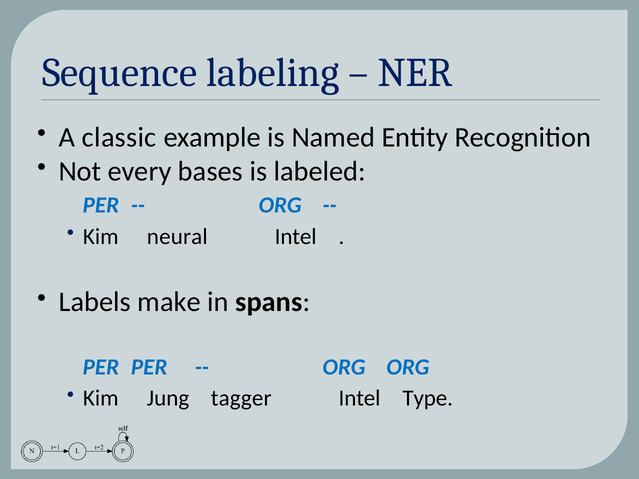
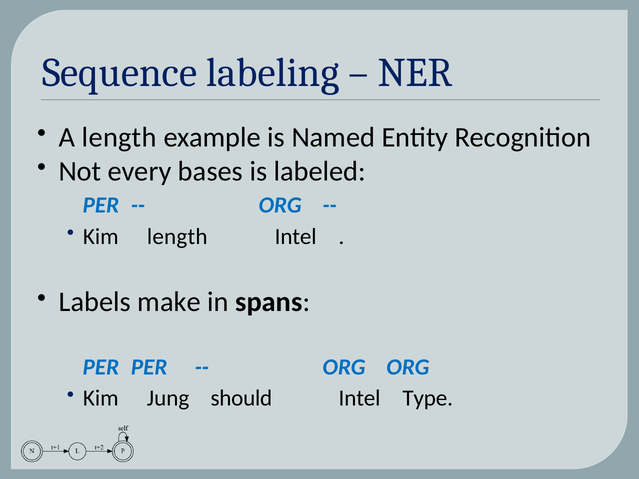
A classic: classic -> length (119, 137)
Kim neural: neural -> length (177, 237)
tagger: tagger -> should (241, 398)
